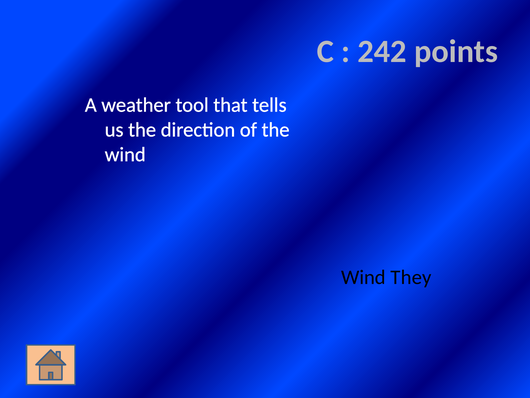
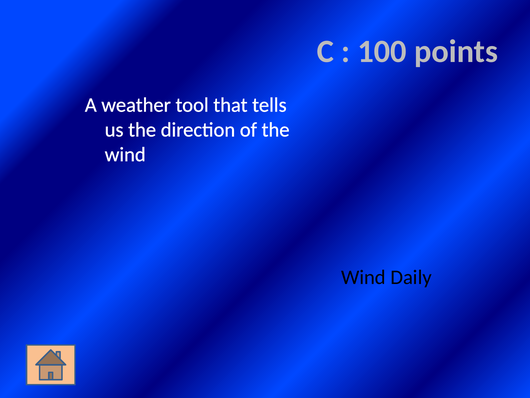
242: 242 -> 100 (382, 51)
They: They -> Daily (411, 277)
